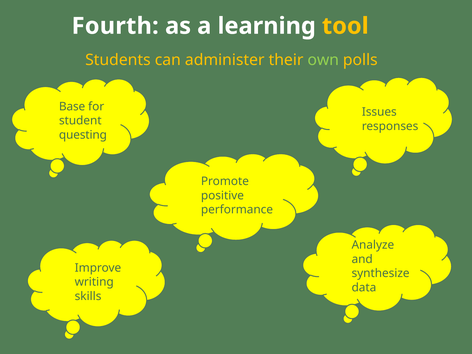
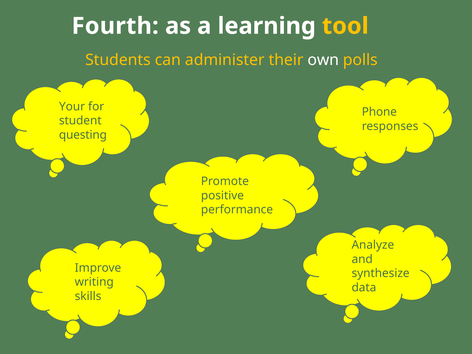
own colour: light green -> white (323, 60)
Base: Base -> Your (72, 107)
Issues: Issues -> Phone (379, 112)
